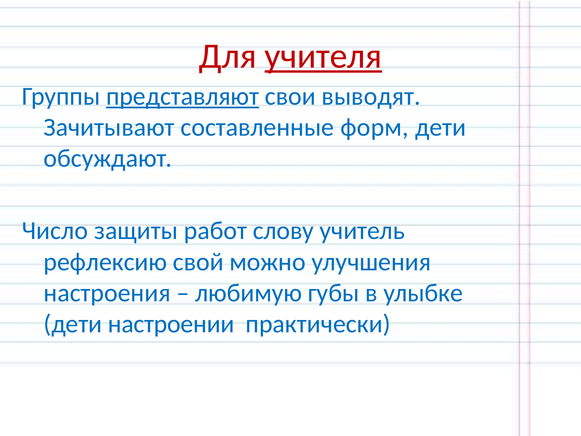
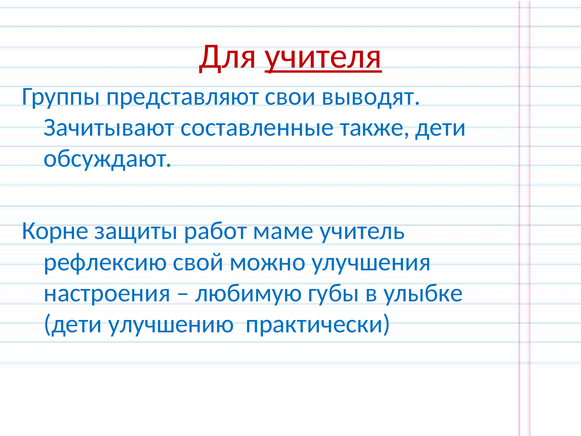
представляют underline: present -> none (183, 96)
форм: форм -> также (375, 127)
Число: Число -> Корне (55, 231)
слову: слову -> маме (283, 231)
настроении: настроении -> улучшению (171, 324)
